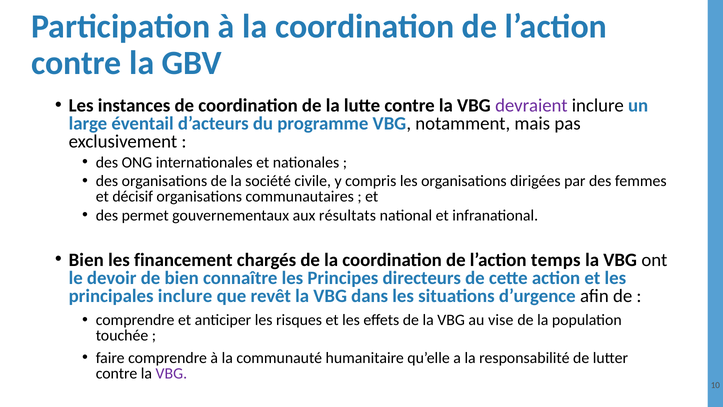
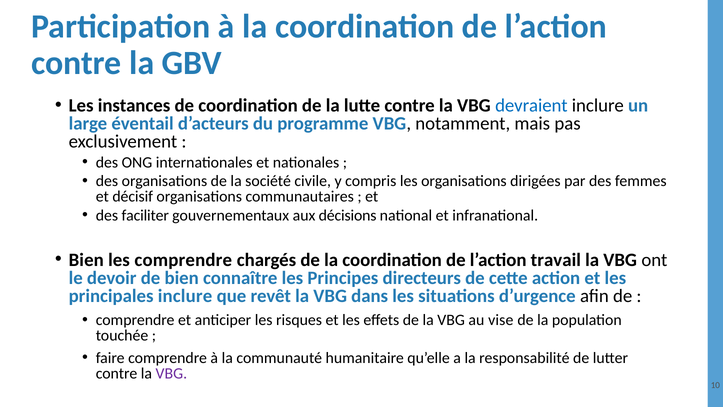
devraient colour: purple -> blue (531, 106)
permet: permet -> faciliter (145, 215)
résultats: résultats -> décisions (348, 215)
les financement: financement -> comprendre (183, 260)
temps: temps -> travail (556, 260)
